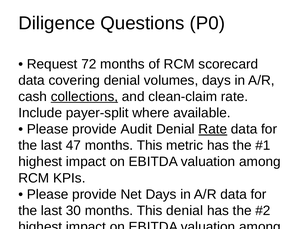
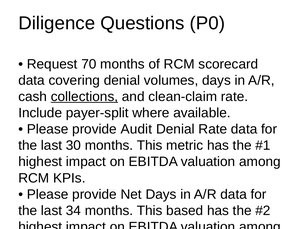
72: 72 -> 70 (89, 64)
Rate underline: present -> none (213, 129)
47: 47 -> 30 (73, 146)
30: 30 -> 34 (73, 211)
This denial: denial -> based (185, 211)
